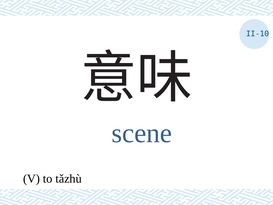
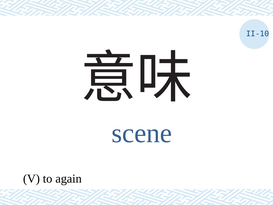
tǎzhù: tǎzhù -> again (69, 178)
